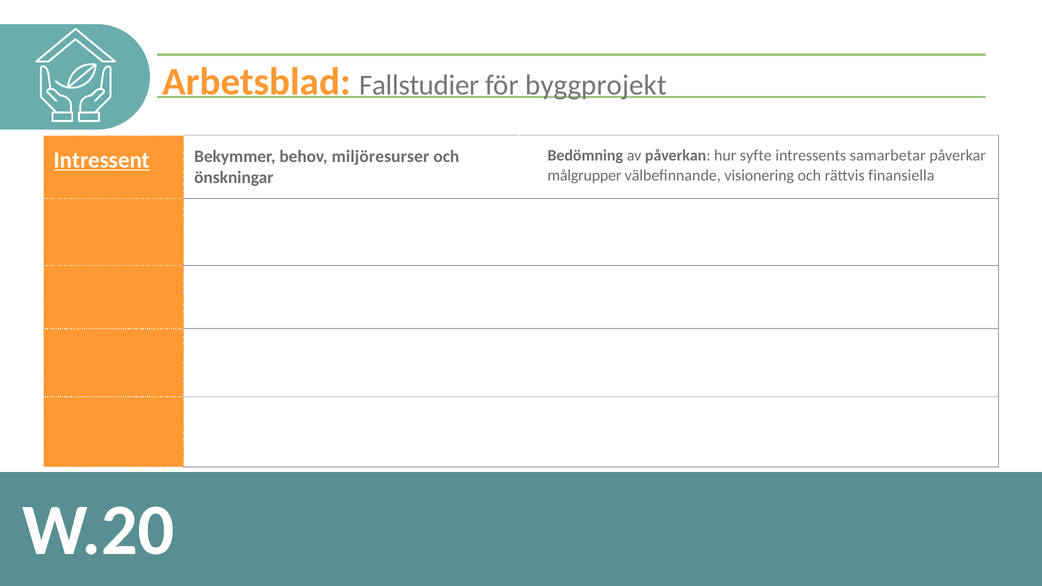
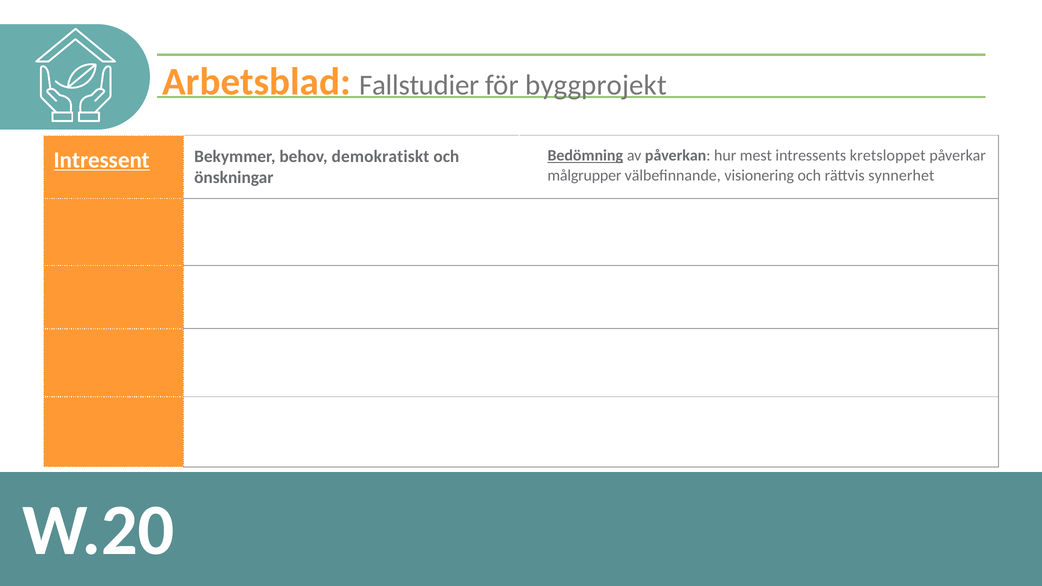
Bedömning underline: none -> present (585, 156)
syfte: syfte -> mest (756, 156)
samarbetar: samarbetar -> kretsloppet (888, 156)
miljöresurser: miljöresurser -> demokratiskt (380, 156)
finansiella: finansiella -> synnerhet (901, 175)
